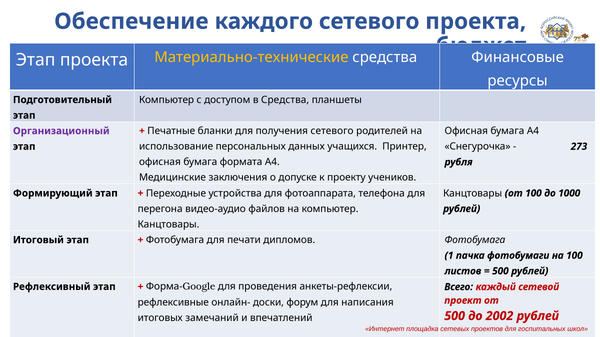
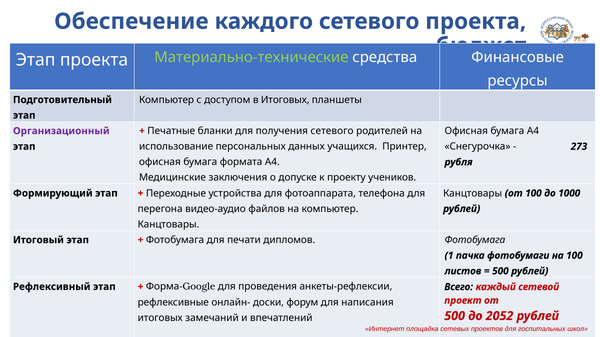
Материально-технические colour: yellow -> light green (251, 58)
в Средства: Средства -> Итоговых (285, 100)
2002: 2002 -> 2052 (500, 316)
